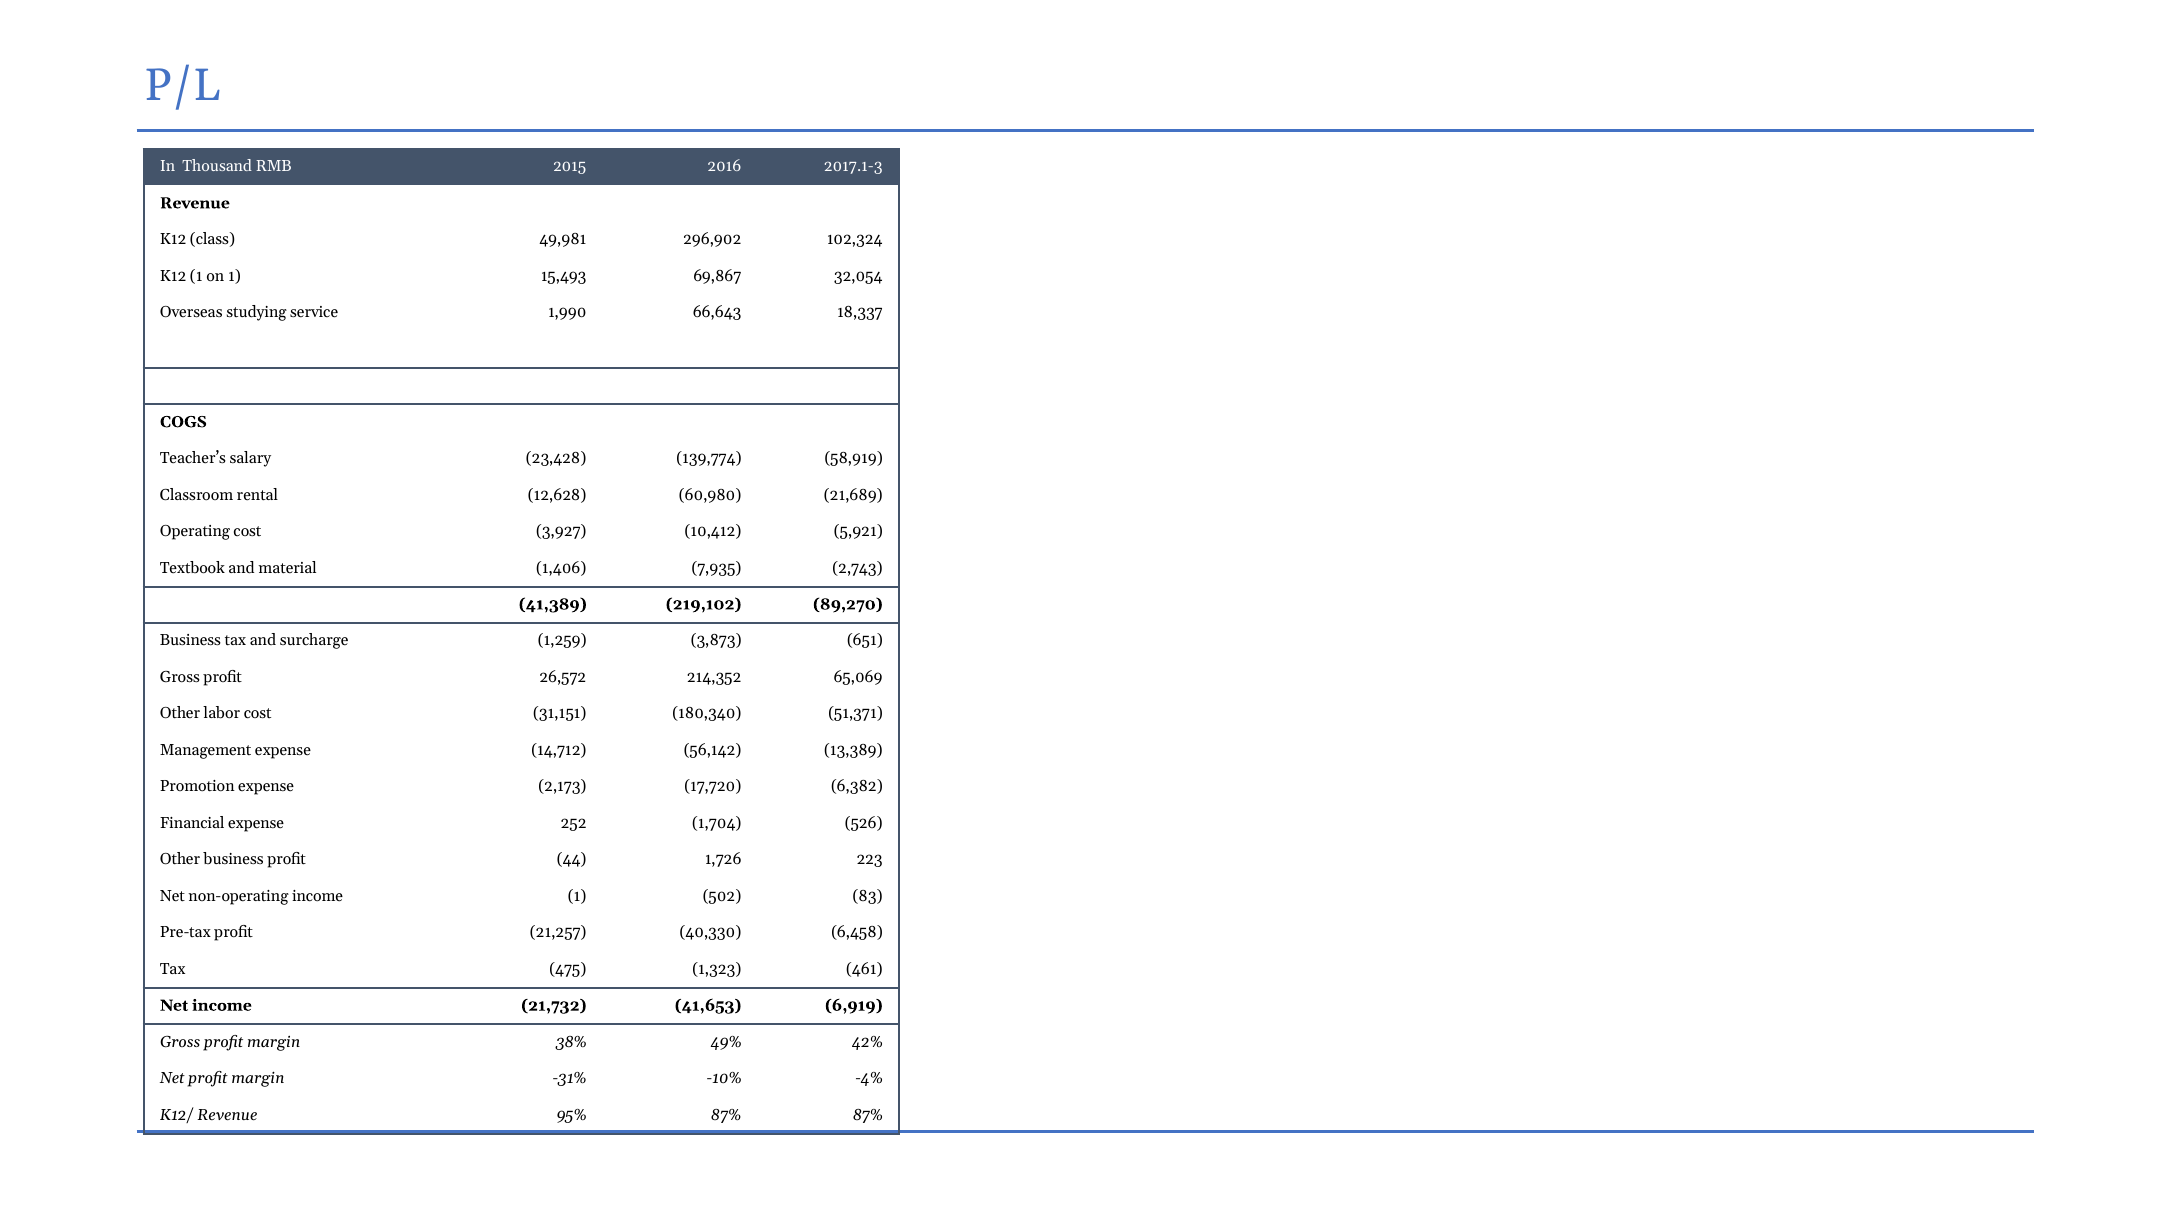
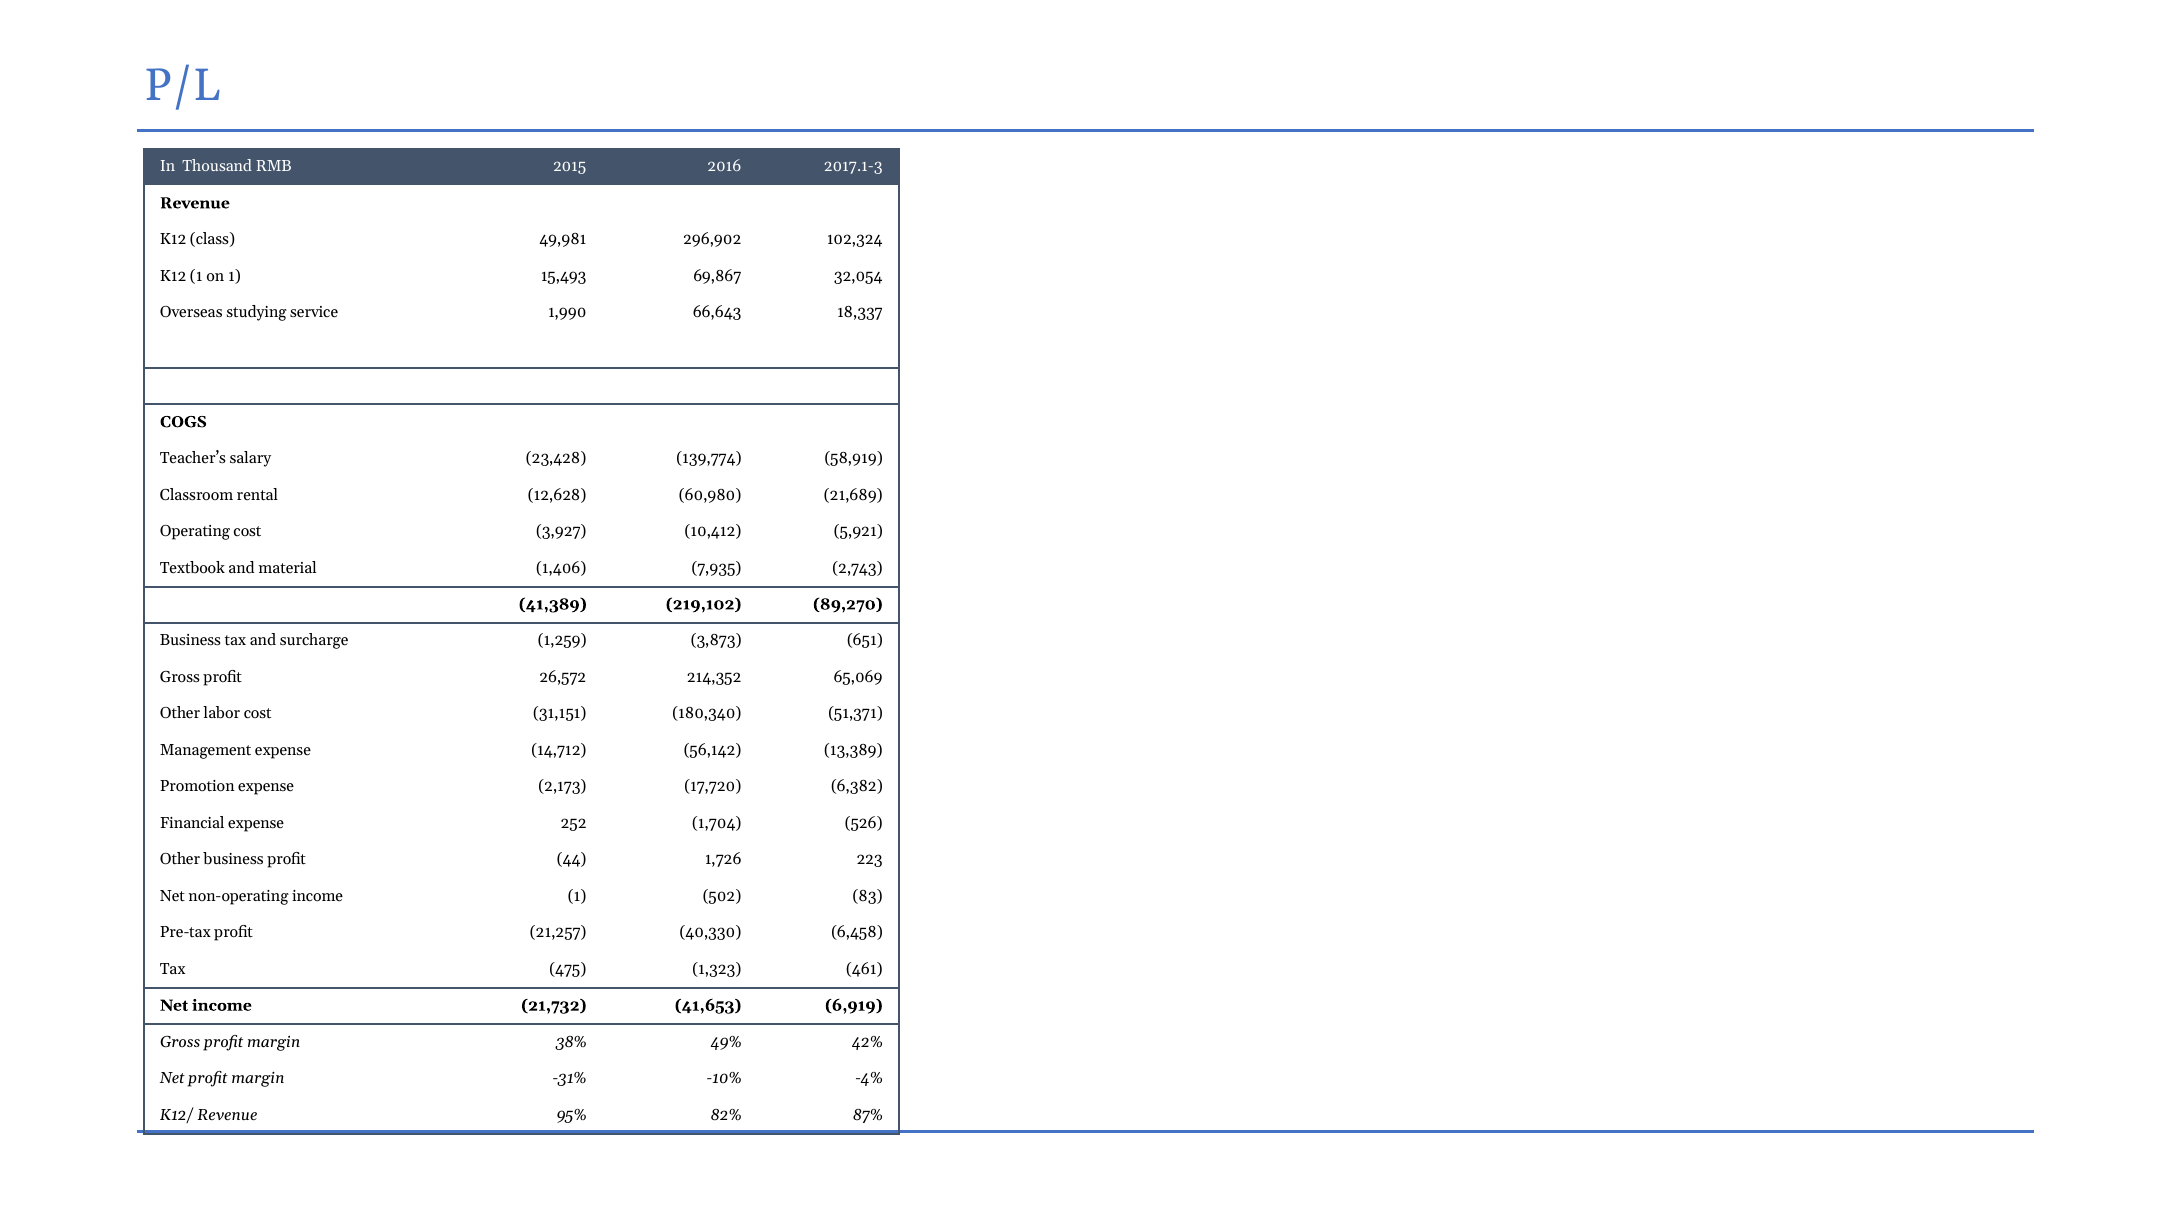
95% 87%: 87% -> 82% (726, 1115)
